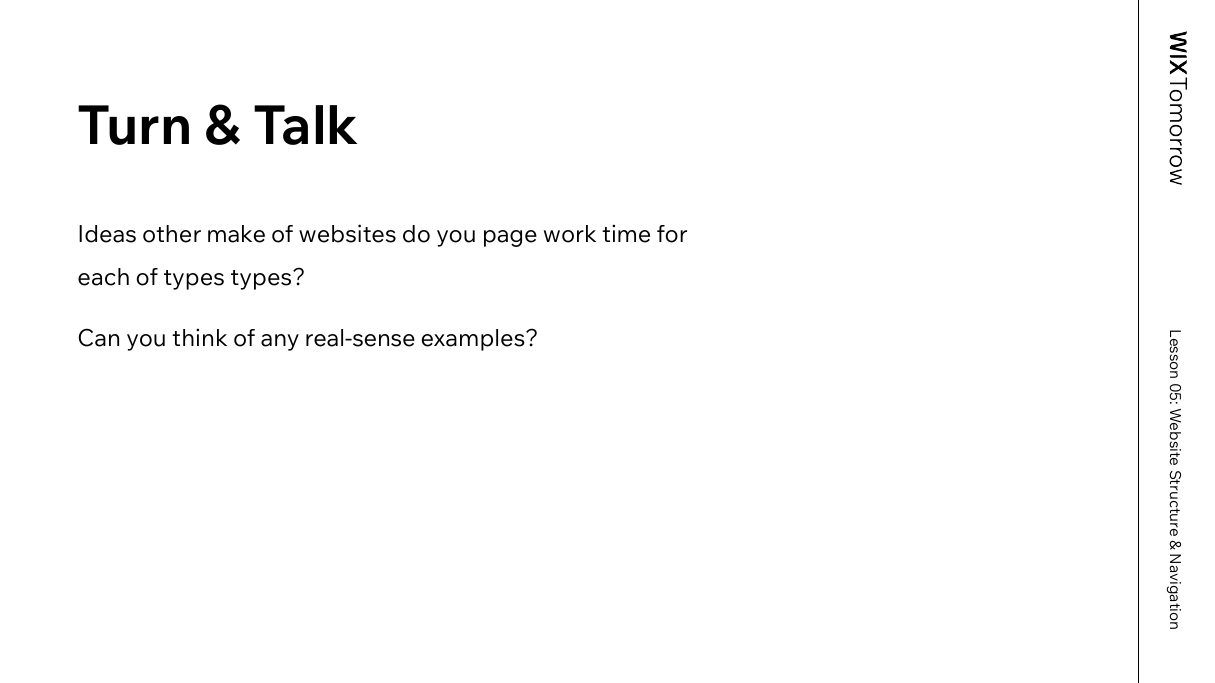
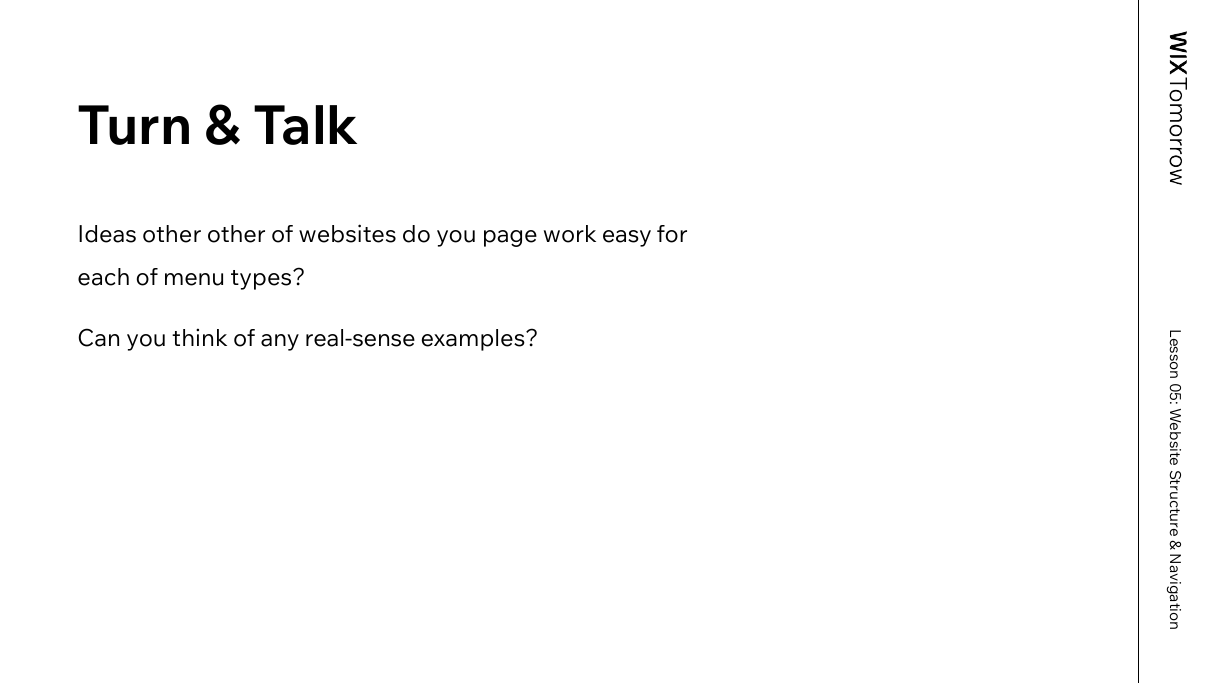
other make: make -> other (236, 235)
time: time -> easy (627, 235)
of types: types -> menu (194, 278)
